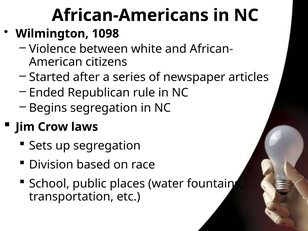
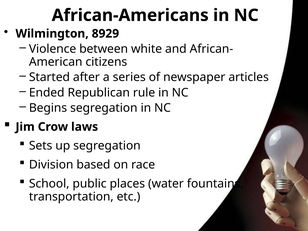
1098: 1098 -> 8929 (105, 34)
